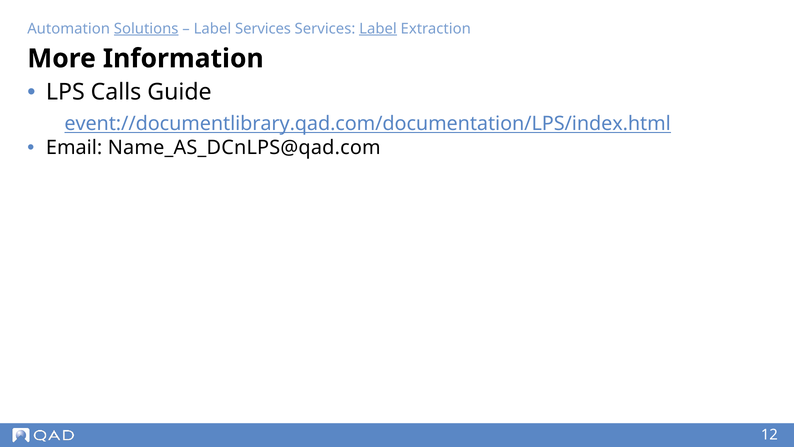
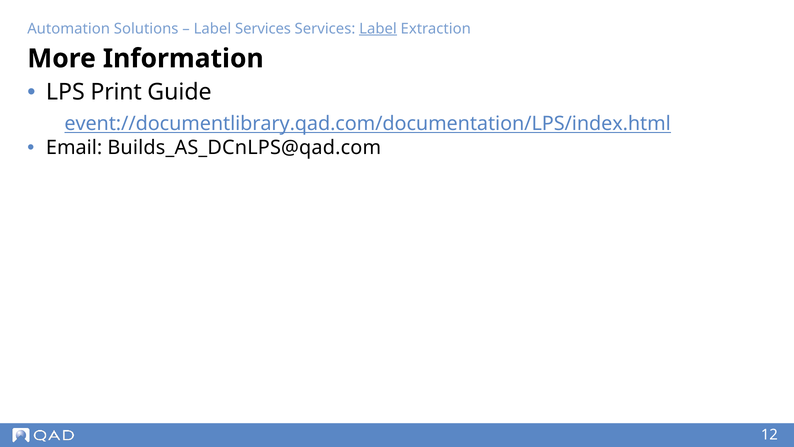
Solutions underline: present -> none (146, 29)
Calls: Calls -> Print (116, 92)
Name_AS_DCnLPS@qad.com: Name_AS_DCnLPS@qad.com -> Builds_AS_DCnLPS@qad.com (244, 147)
